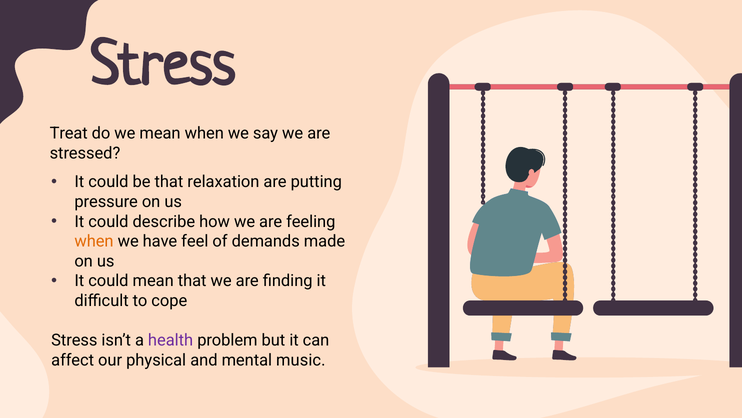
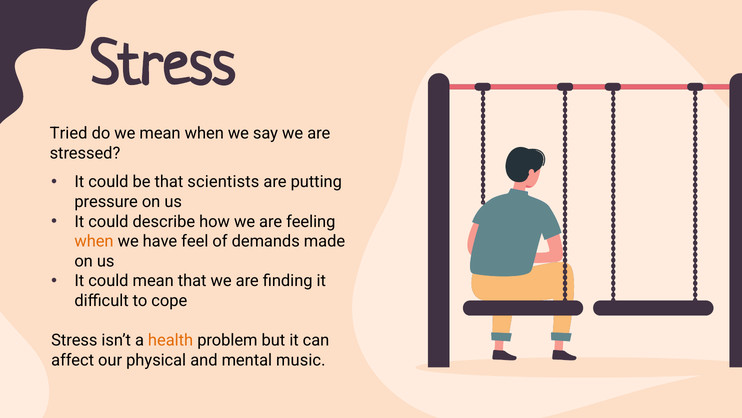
Treat: Treat -> Tried (69, 133)
relaxation: relaxation -> scientists (223, 182)
health colour: purple -> orange (171, 340)
